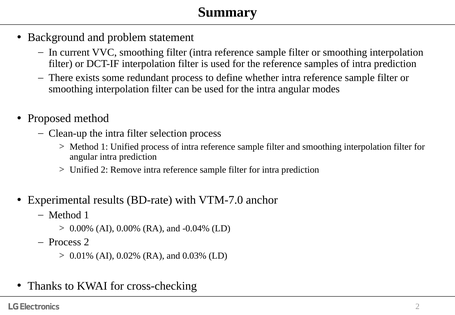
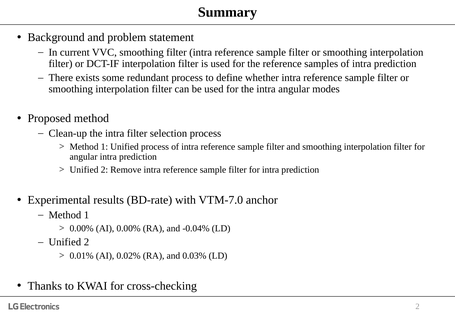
Process: Process -> Unified (65, 242)
